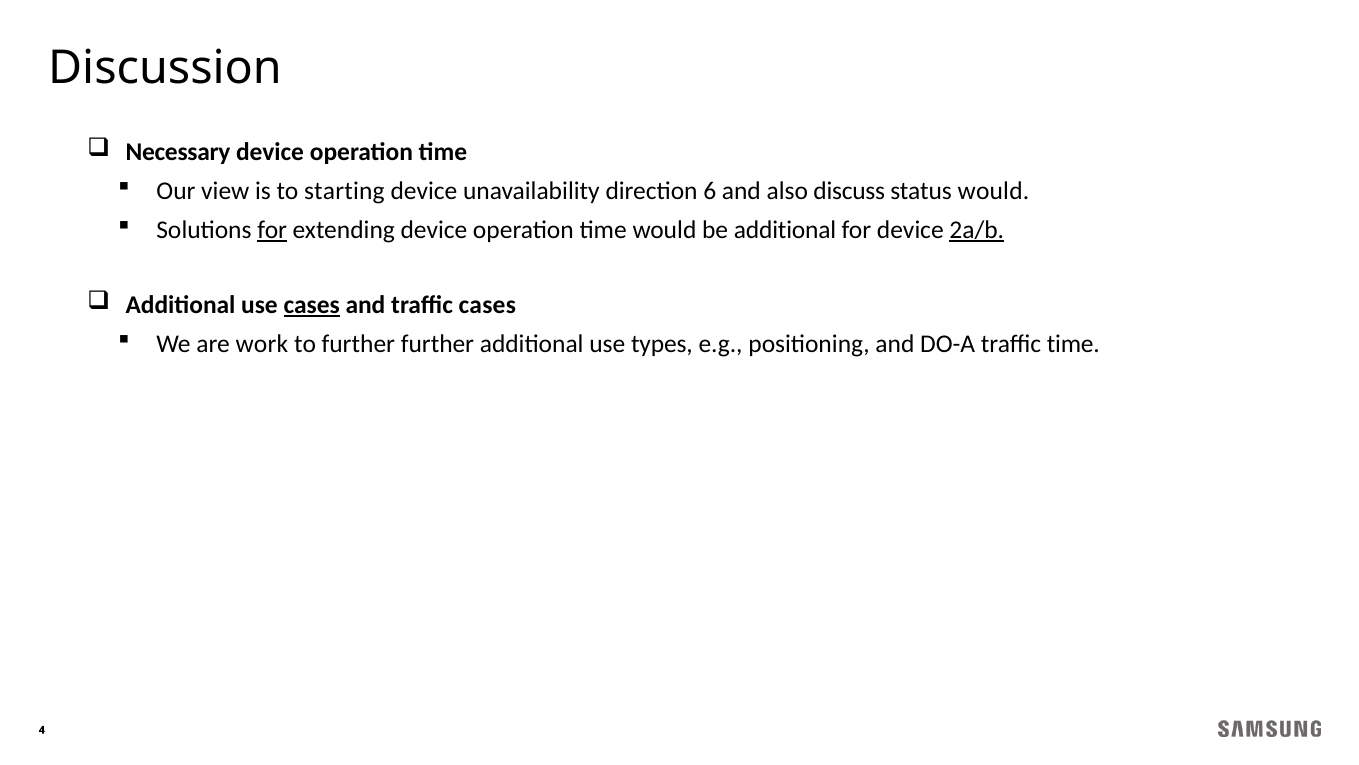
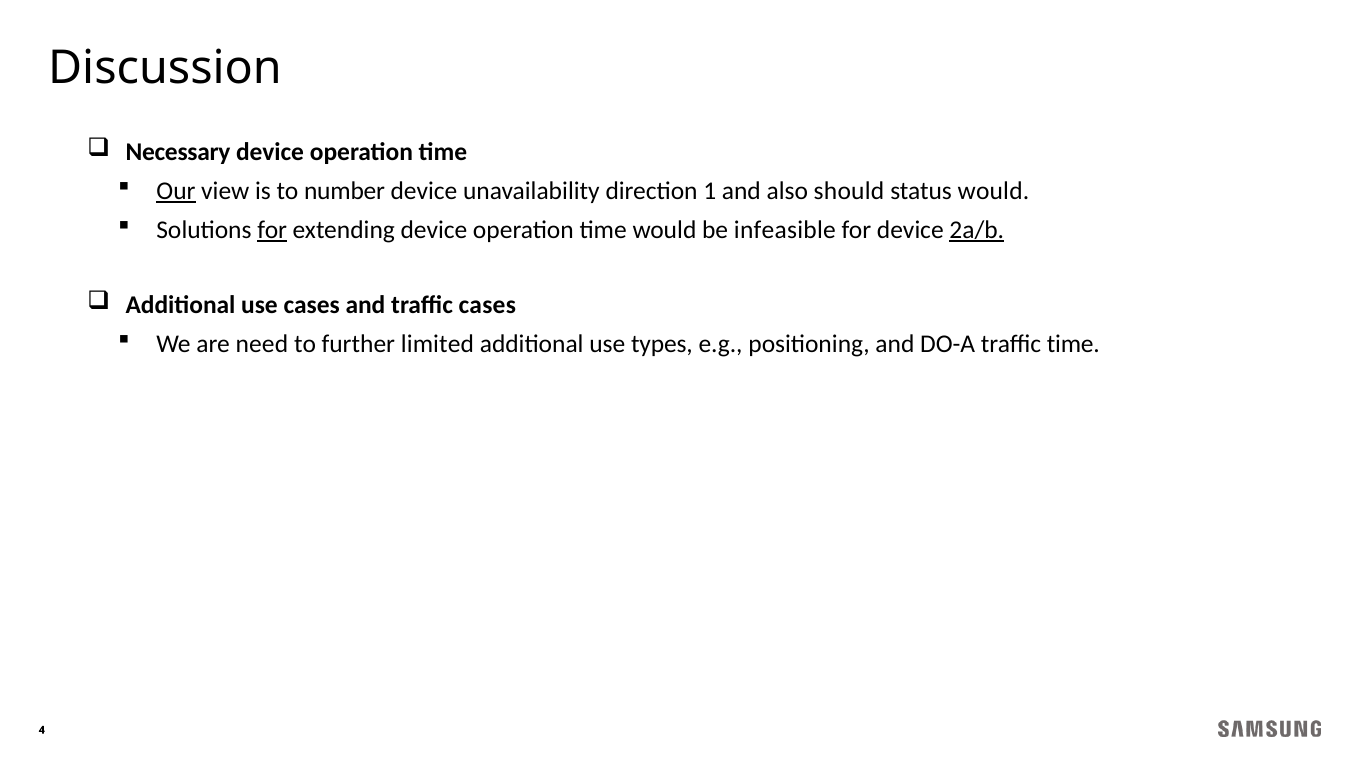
Our underline: none -> present (176, 191)
starting: starting -> number (345, 191)
6: 6 -> 1 (710, 191)
discuss: discuss -> should (849, 191)
be additional: additional -> infeasible (785, 230)
cases underline: present -> none (312, 305)
work: work -> need (262, 344)
further further: further -> limited (437, 344)
